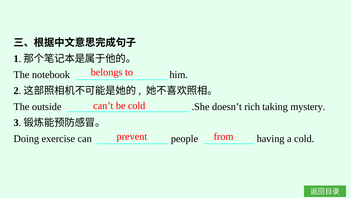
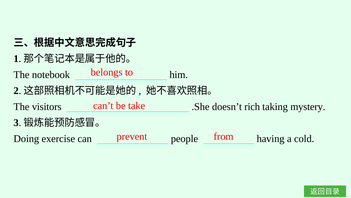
be cold: cold -> take (137, 105)
outside: outside -> visitors (47, 106)
